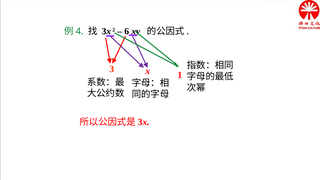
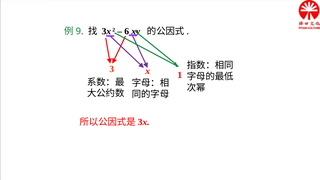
4: 4 -> 9 (80, 31)
